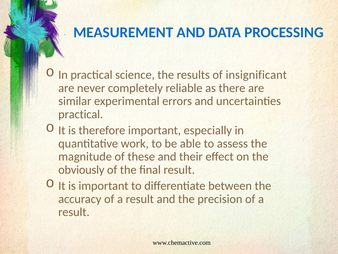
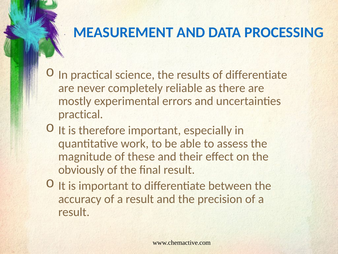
of insignificant: insignificant -> differentiate (256, 75)
similar: similar -> mostly (75, 101)
